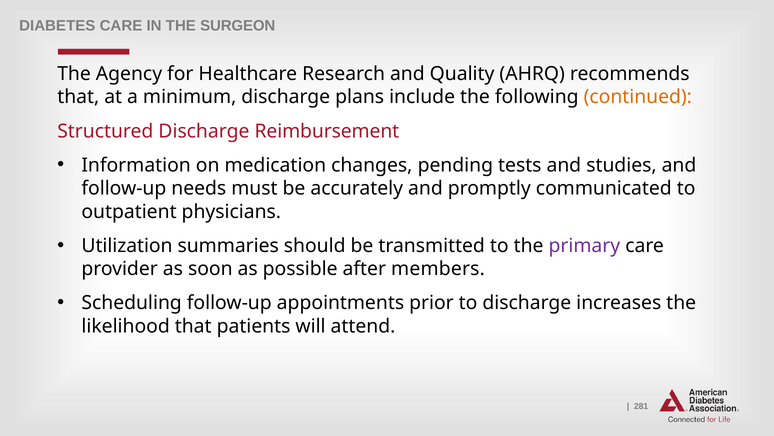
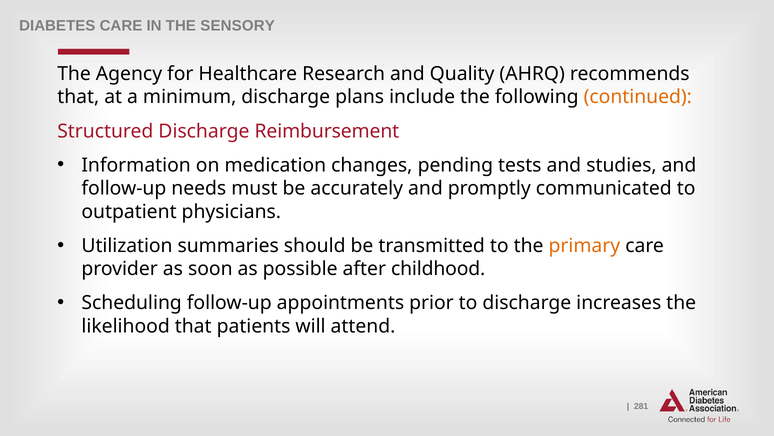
SURGEON: SURGEON -> SENSORY (238, 26)
primary colour: purple -> orange (584, 245)
members: members -> childhood (438, 269)
